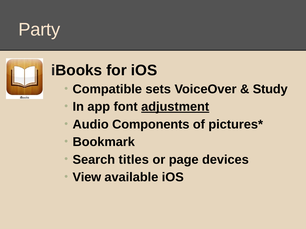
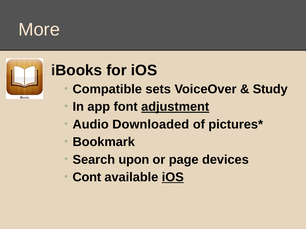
Party: Party -> More (39, 30)
Components: Components -> Downloaded (151, 125)
titles: titles -> upon (134, 160)
View: View -> Cont (87, 178)
iOS underline: none -> present (173, 178)
